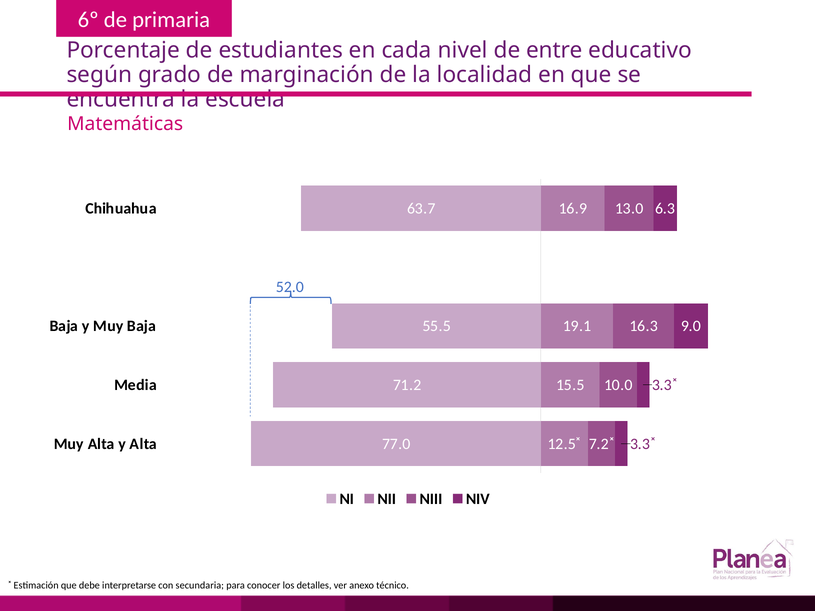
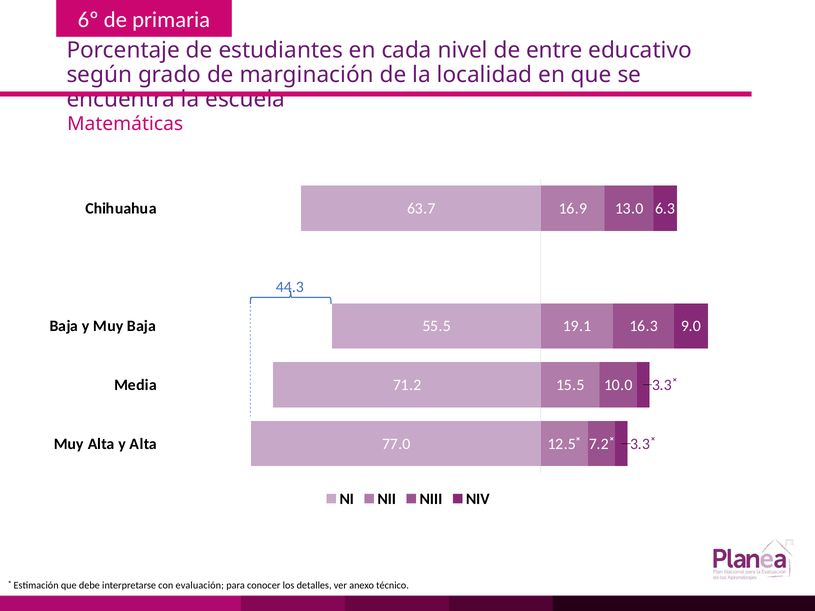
52.0: 52.0 -> 44.3 (290, 287)
secundaria: secundaria -> evaluación (200, 586)
